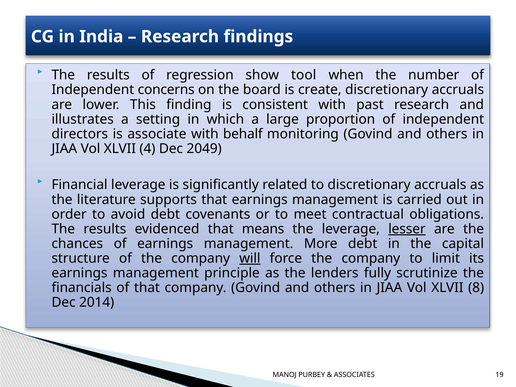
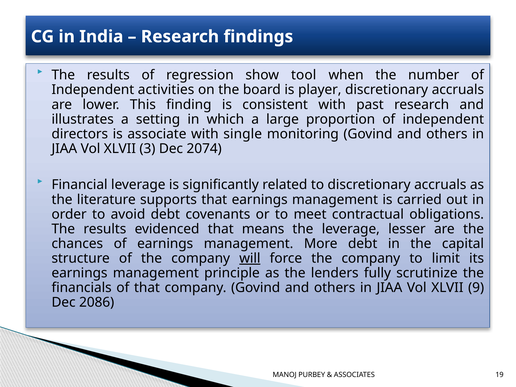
concerns: concerns -> activities (166, 90)
create: create -> player (320, 90)
behalf: behalf -> single (243, 134)
4: 4 -> 3 (147, 149)
2049: 2049 -> 2074 (204, 149)
lesser underline: present -> none (407, 229)
8: 8 -> 9 (476, 288)
2014: 2014 -> 2086 (97, 302)
